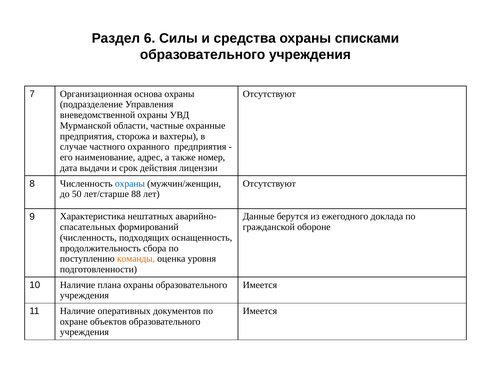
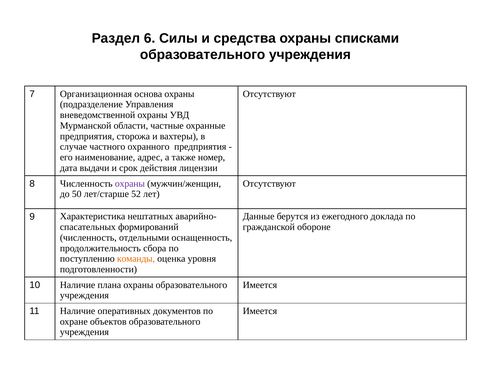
охраны colour: blue -> purple (130, 183)
88: 88 -> 52 (136, 194)
подходящих: подходящих -> отдельными (144, 237)
